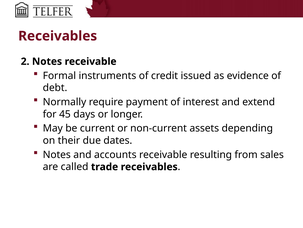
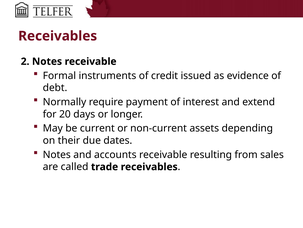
45: 45 -> 20 (65, 114)
